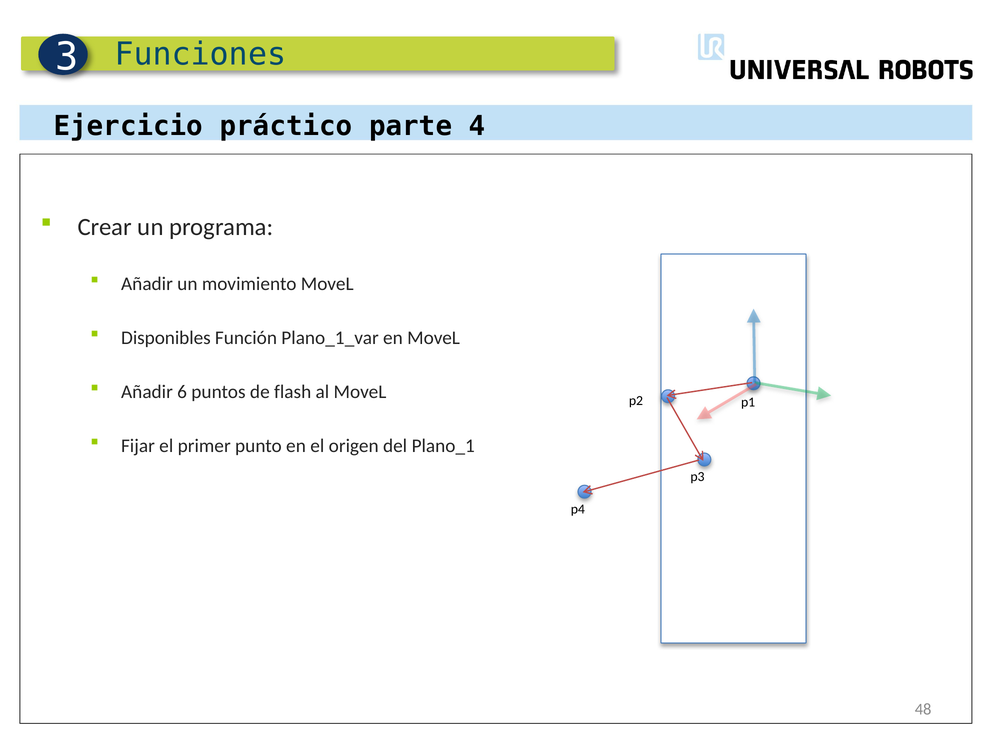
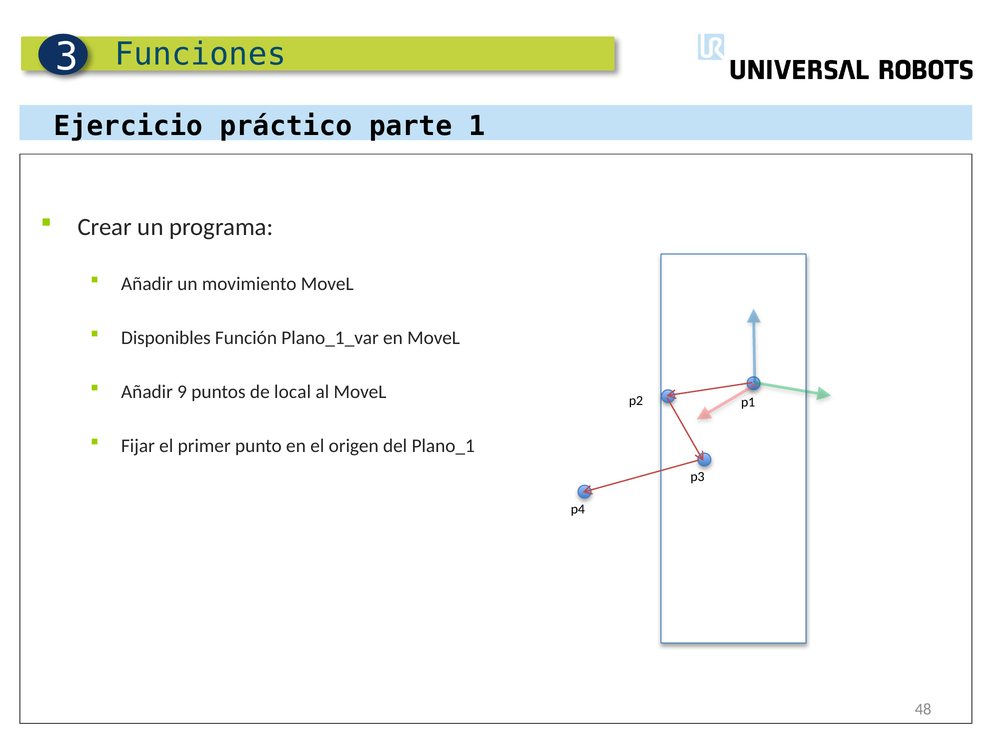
4: 4 -> 1 (477, 126)
6: 6 -> 9 (182, 392)
flash: flash -> local (293, 392)
